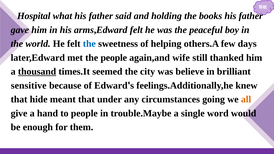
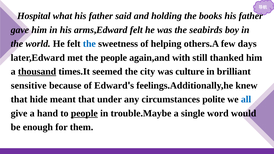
peaceful: peaceful -> seabirds (206, 30)
wife: wife -> with (181, 58)
believe: believe -> culture (190, 72)
going: going -> polite (214, 99)
all colour: orange -> blue (246, 99)
people underline: none -> present (84, 113)
